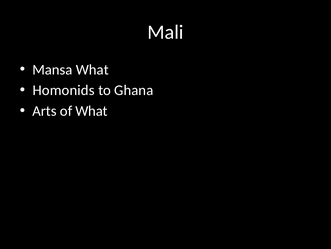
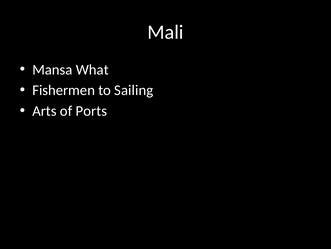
Homonids: Homonids -> Fishermen (64, 90)
Ghana: Ghana -> Sailing (134, 90)
of What: What -> Ports (91, 111)
